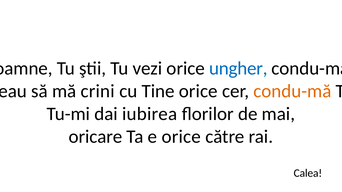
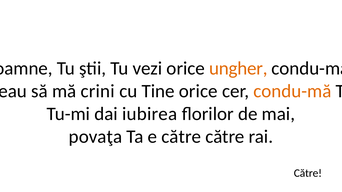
ungher colour: blue -> orange (238, 68)
oricare: oricare -> povaţa (95, 137)
e orice: orice -> către (181, 137)
Calea: Calea -> Către (308, 173)
